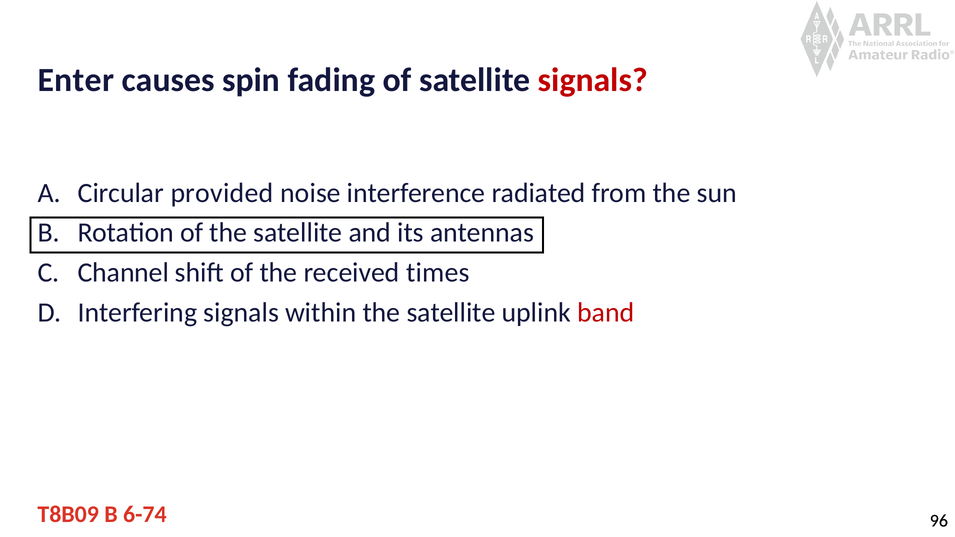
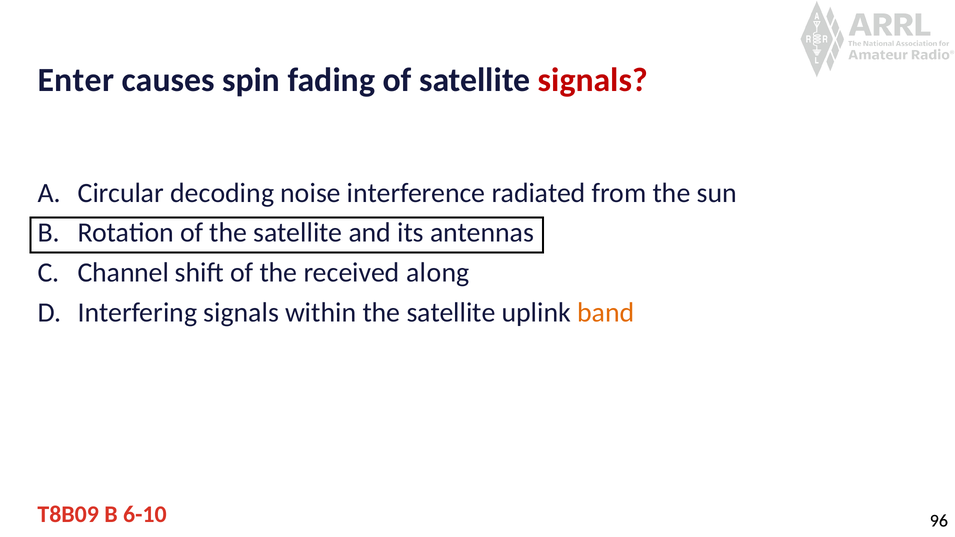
provided: provided -> decoding (222, 193)
times: times -> along (438, 273)
band colour: red -> orange (606, 313)
6-74: 6-74 -> 6-10 (145, 514)
